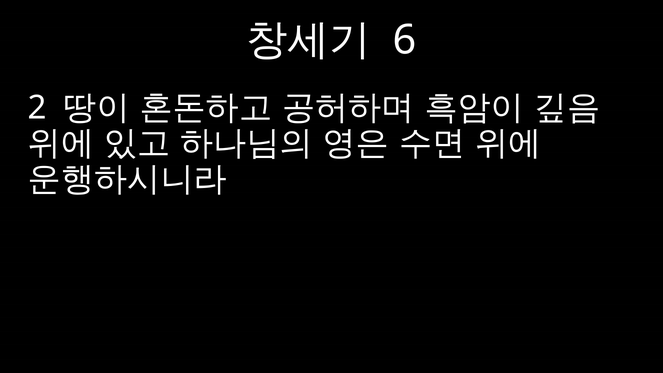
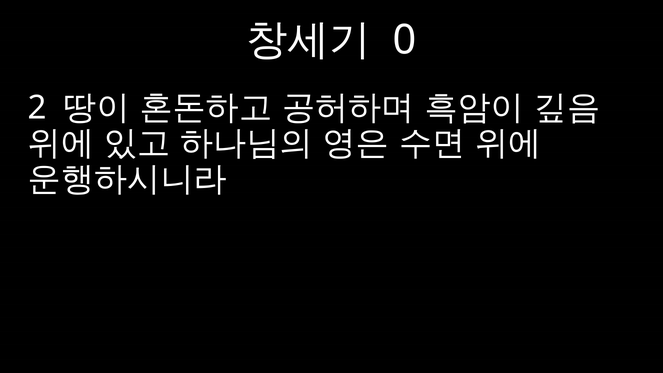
6: 6 -> 0 (405, 40)
